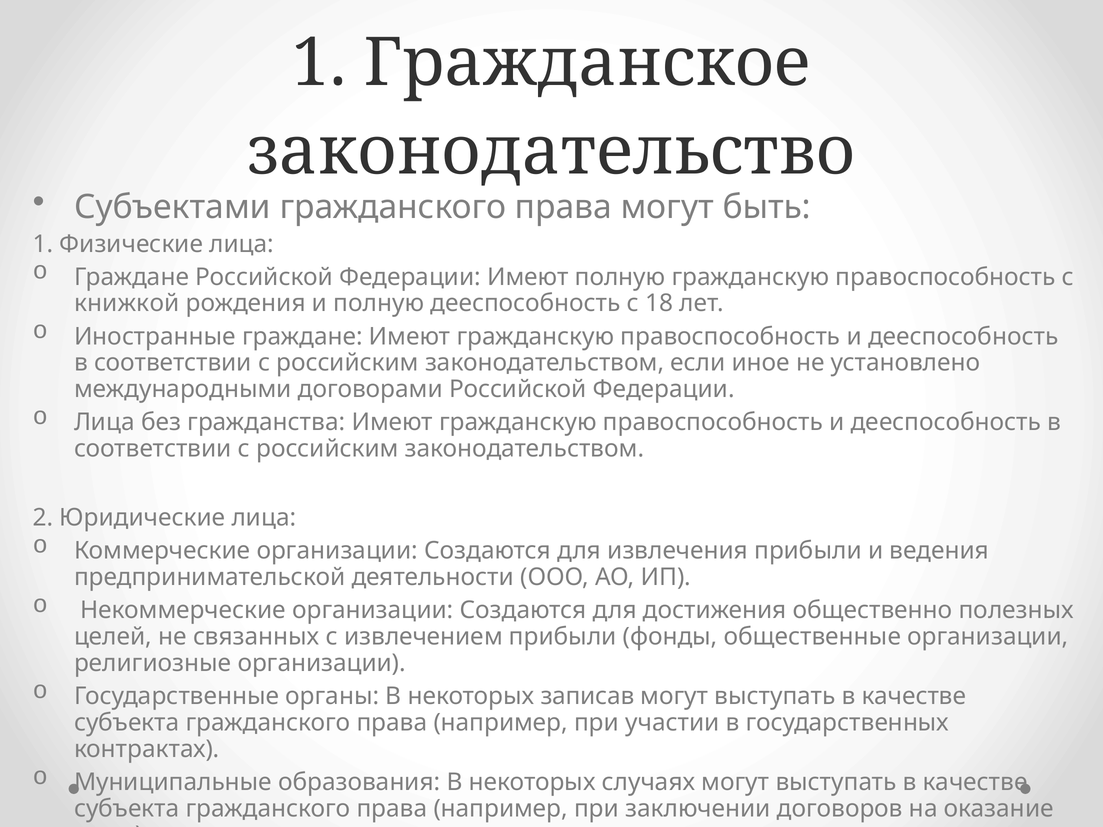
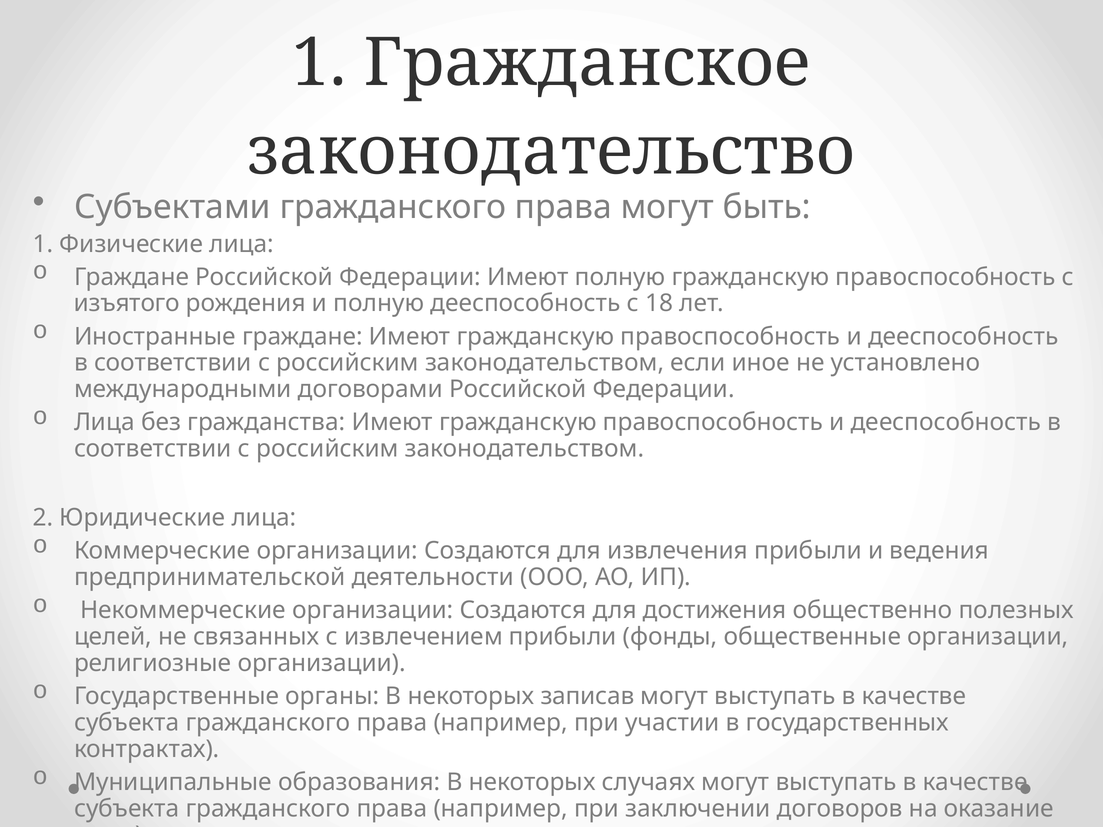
книжкой: книжкой -> изъятого (127, 303)
